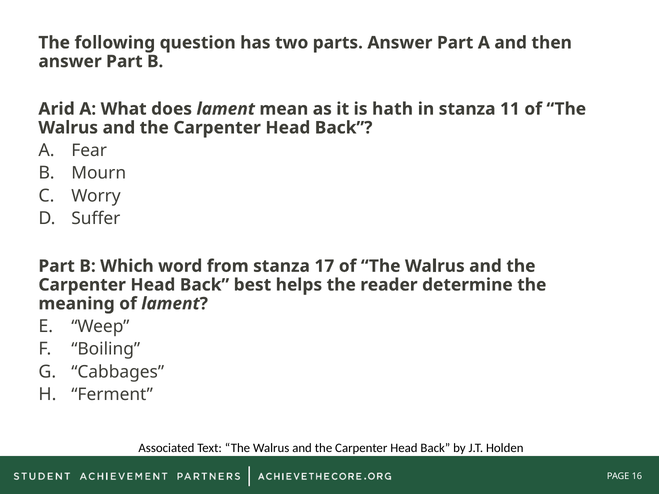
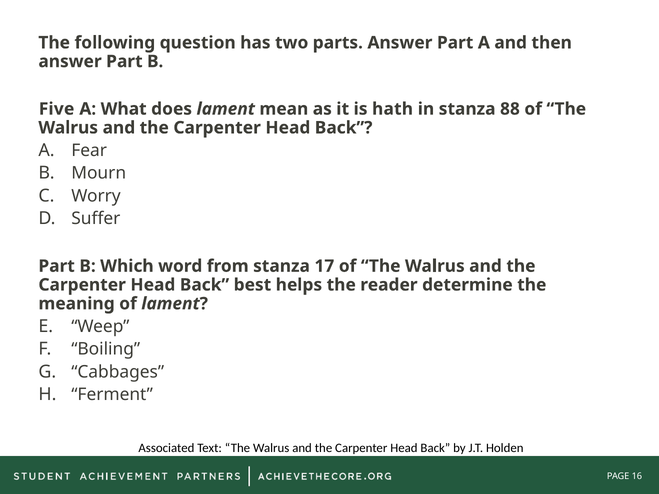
Arid: Arid -> Five (57, 109)
11: 11 -> 88 (510, 109)
